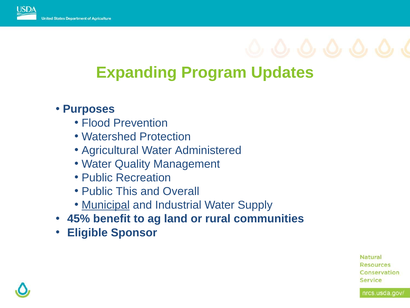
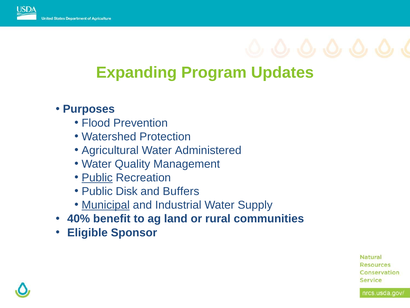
Public underline: none -> present (97, 177)
This: This -> Disk (127, 191)
Overall: Overall -> Buffers (181, 191)
45%: 45% -> 40% (79, 219)
